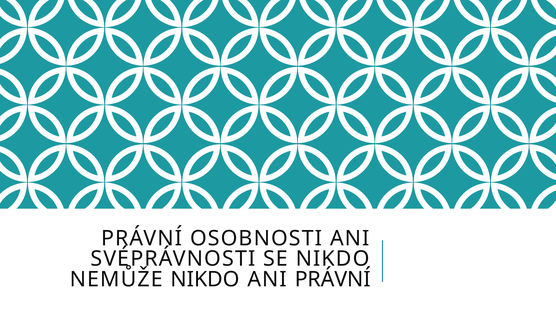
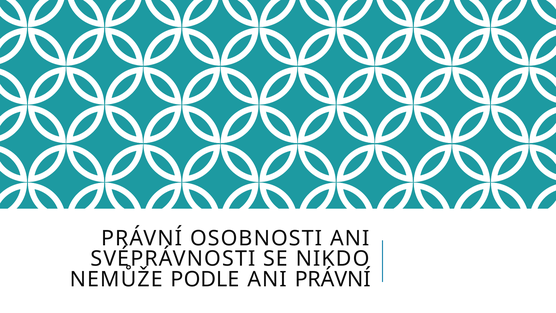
NEMŮŽE NIKDO: NIKDO -> PODLE (205, 279)
